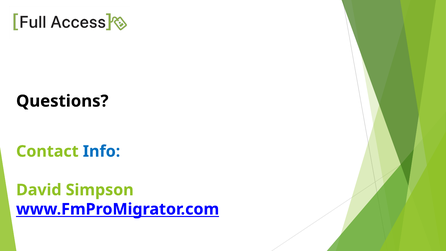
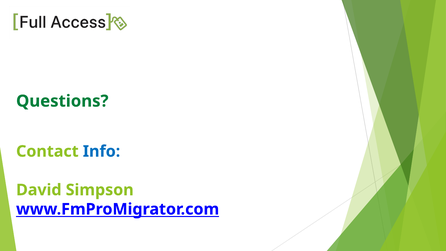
Questions colour: black -> green (62, 101)
